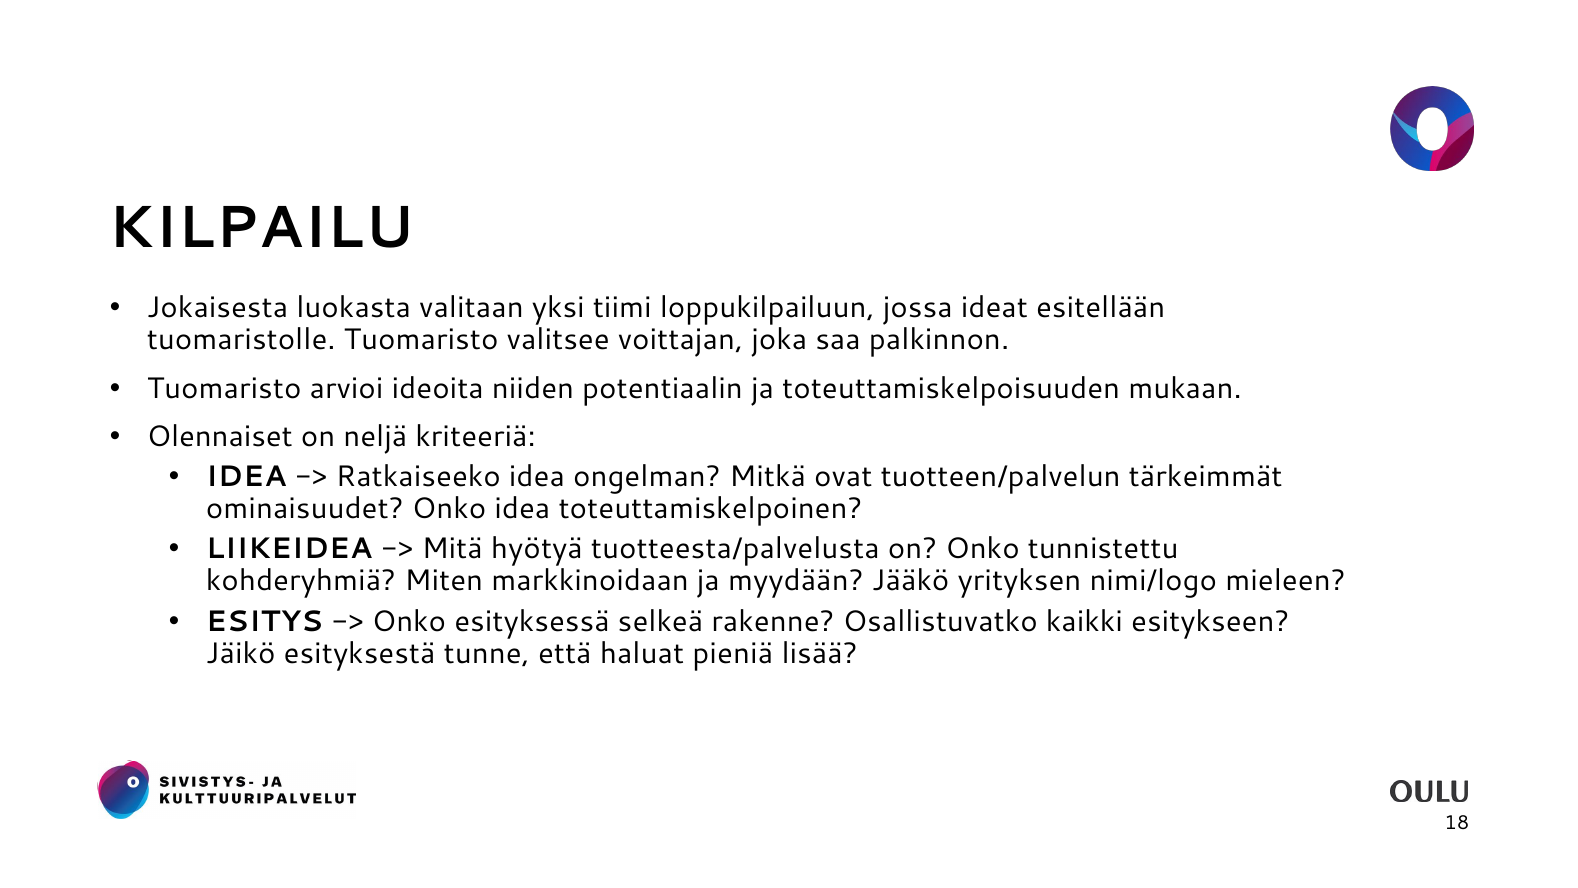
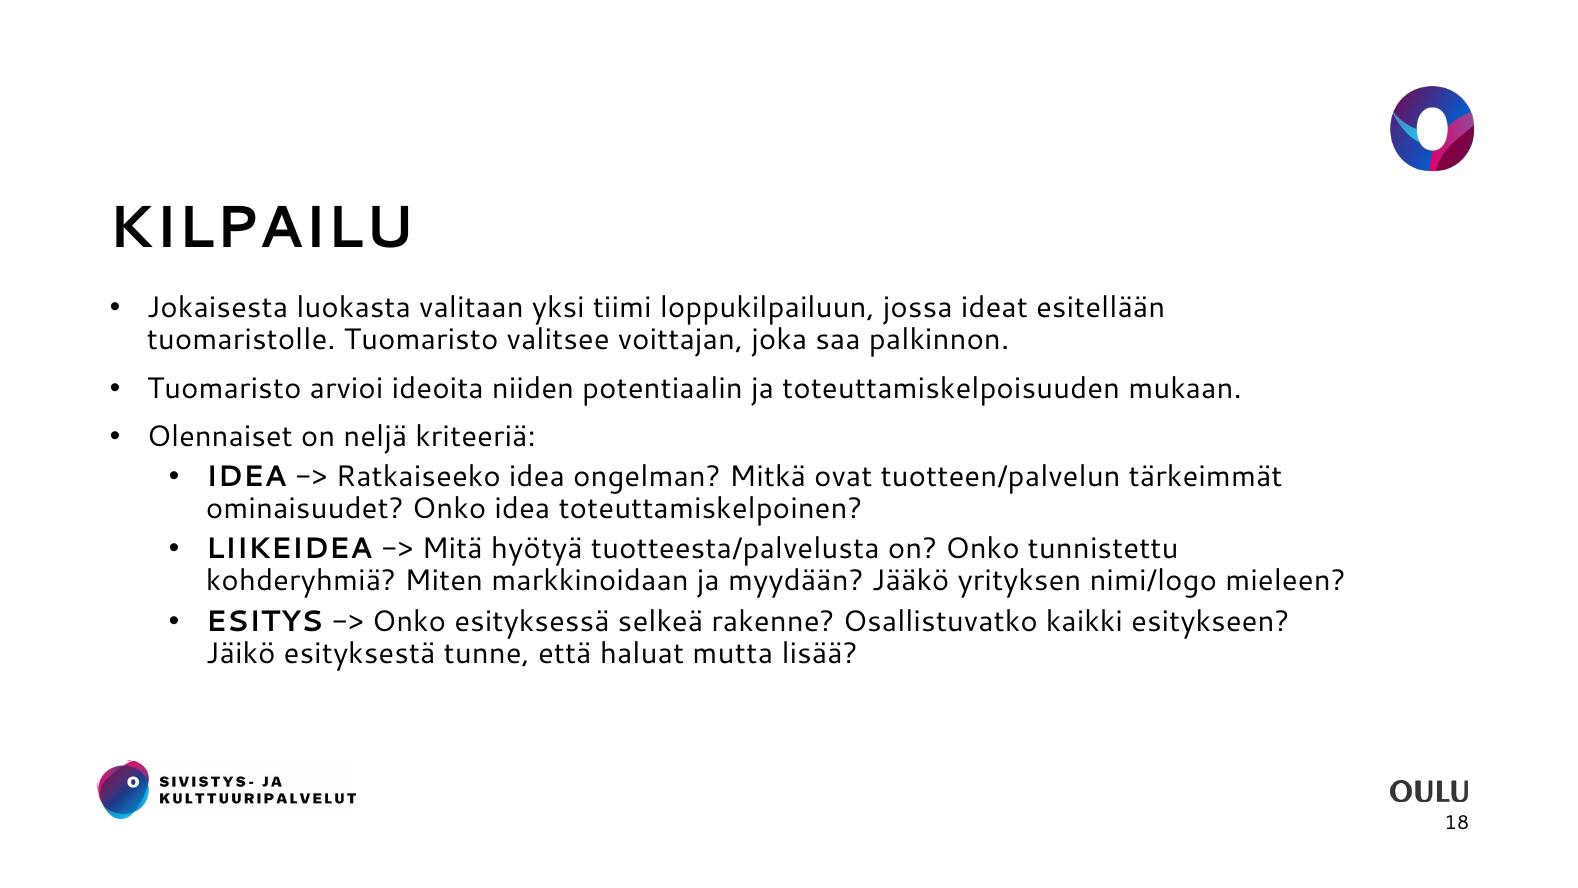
pieniä: pieniä -> mutta (733, 653)
